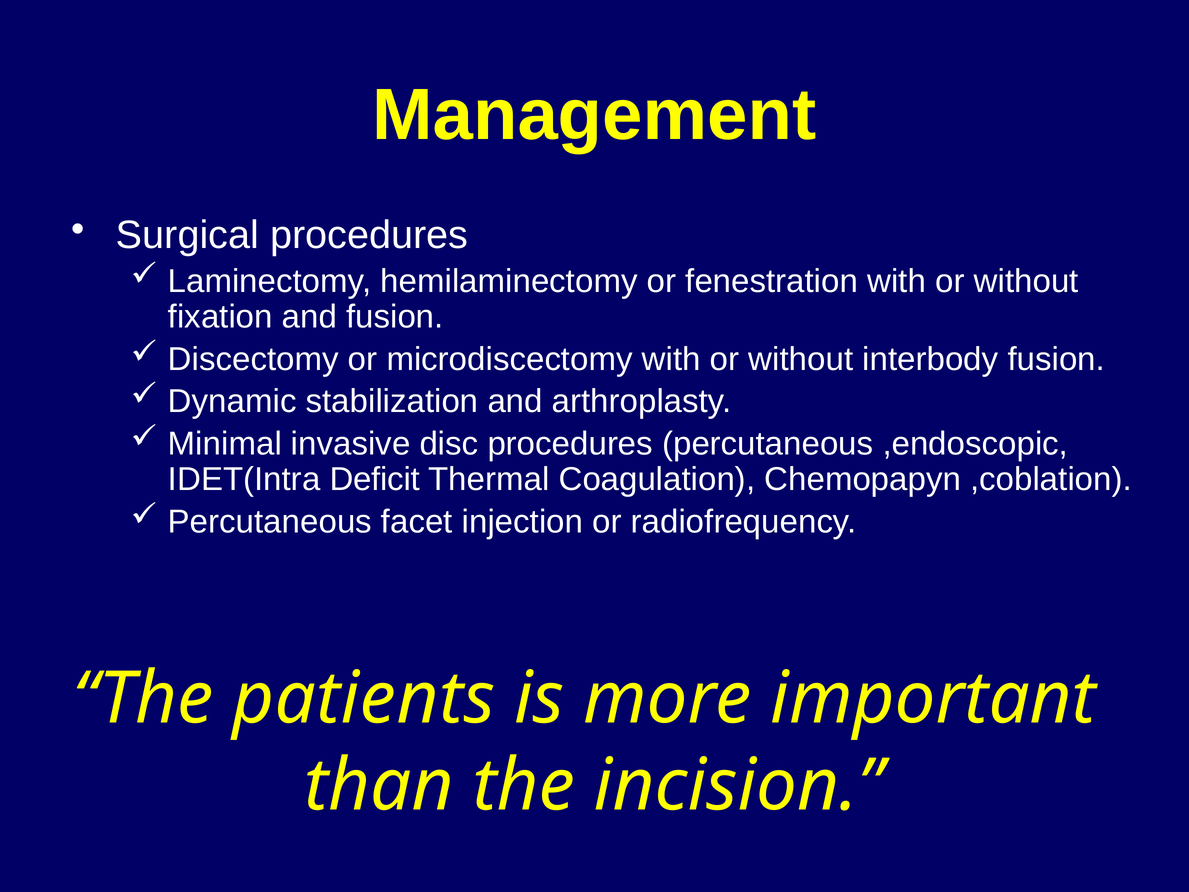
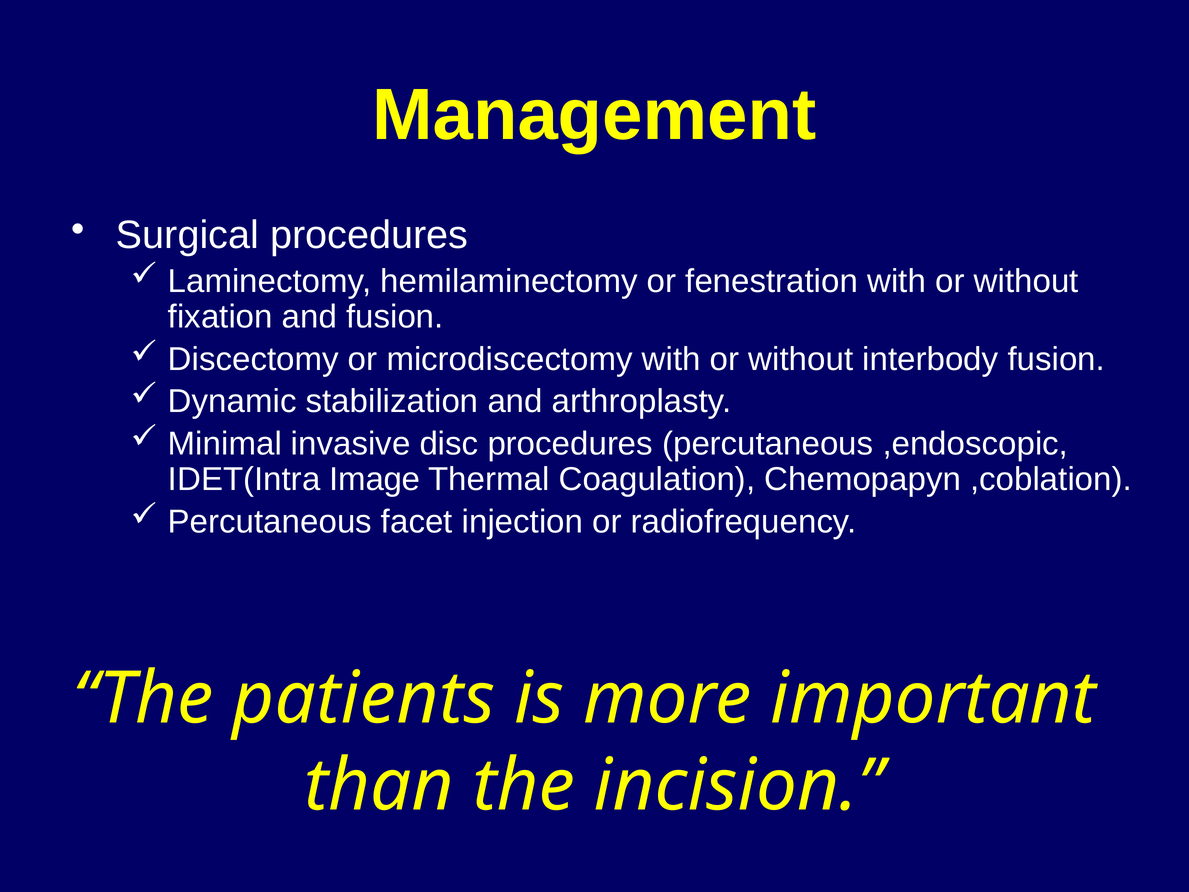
Deficit: Deficit -> Image (375, 479)
